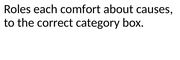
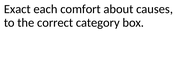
Roles: Roles -> Exact (17, 9)
